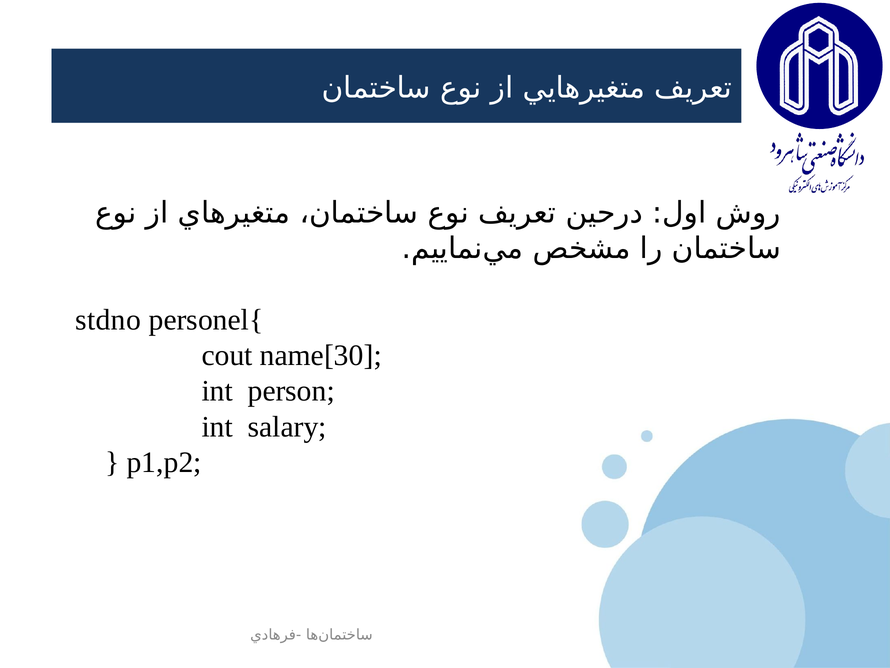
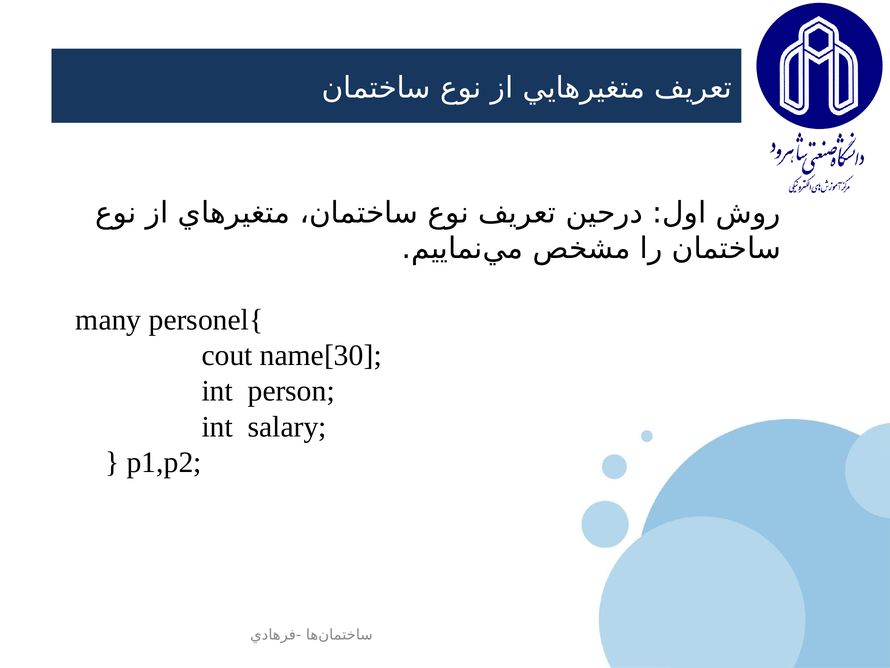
stdno: stdno -> many (108, 320)
